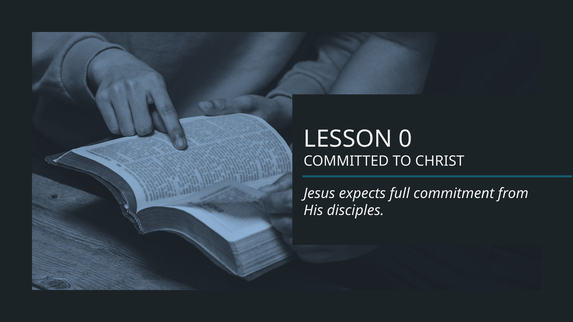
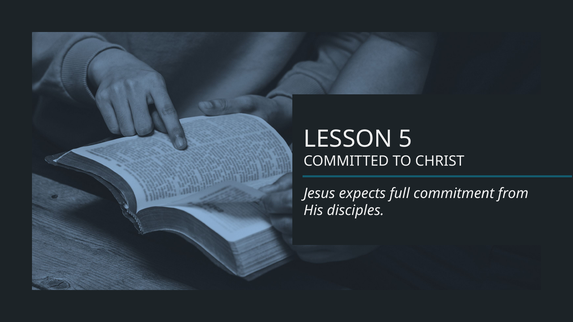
0: 0 -> 5 (405, 139)
